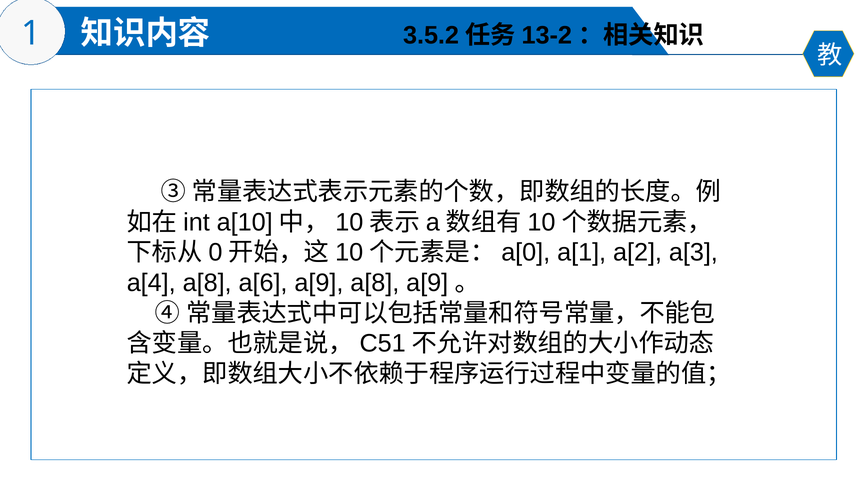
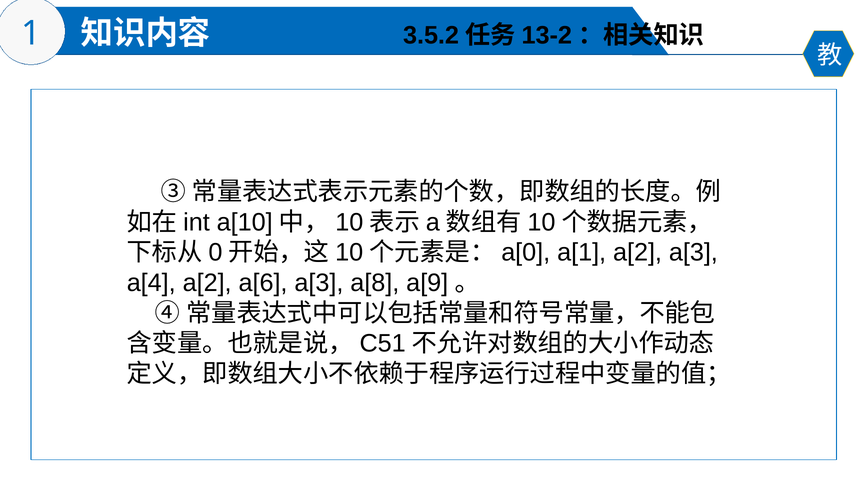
a[4 a[8: a[8 -> a[2 (207, 283)
a[6 a[9: a[9 -> a[3 (319, 283)
